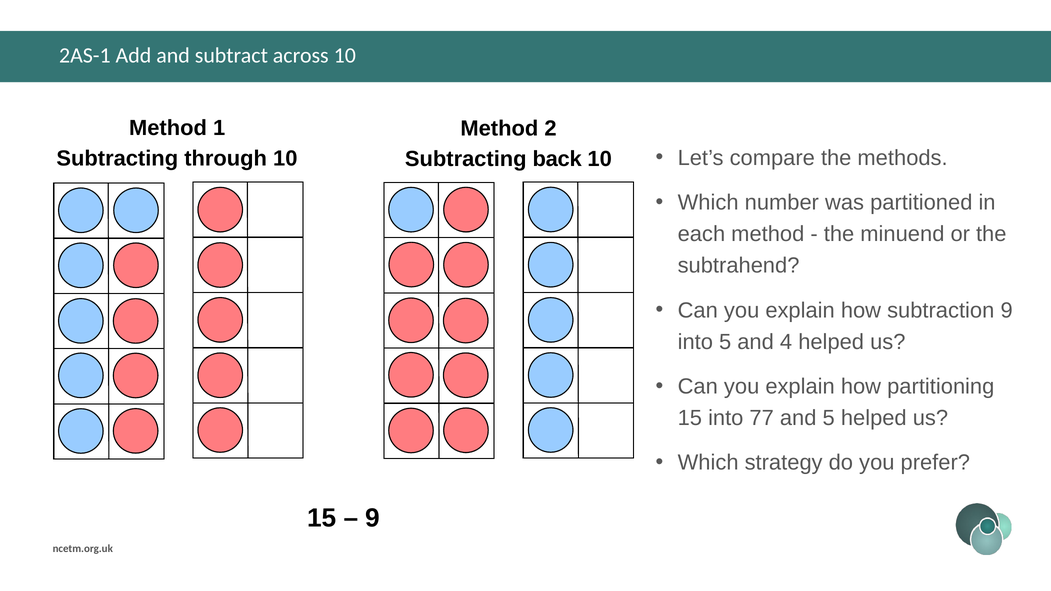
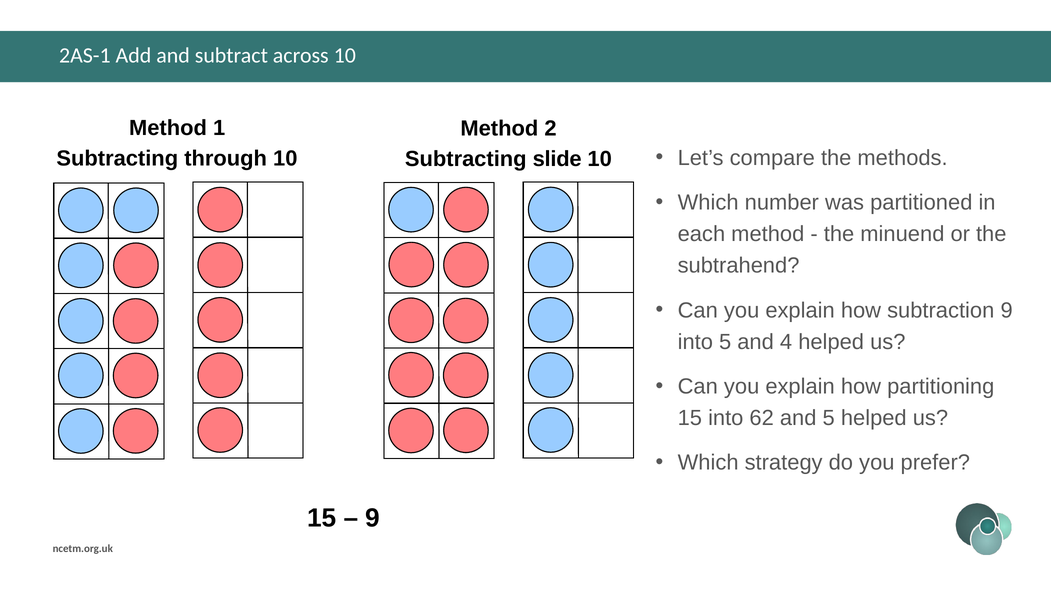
back: back -> slide (557, 159)
77: 77 -> 62 (762, 418)
